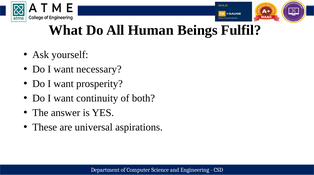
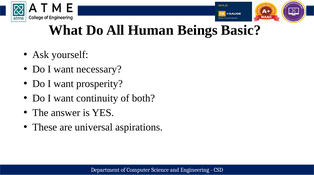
Fulfil: Fulfil -> Basic (241, 30)
